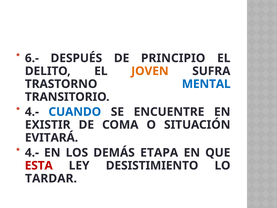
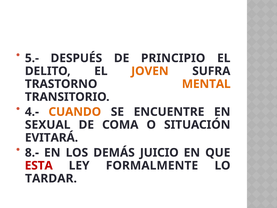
6.-: 6.- -> 5.- (32, 58)
MENTAL colour: blue -> orange (206, 84)
CUANDO colour: blue -> orange (75, 112)
EXISTIR: EXISTIR -> SEXUAL (48, 125)
4.-: 4.- -> 8.- (32, 152)
ETAPA: ETAPA -> JUICIO (159, 152)
DESISTIMIENTO: DESISTIMIENTO -> FORMALMENTE (152, 165)
